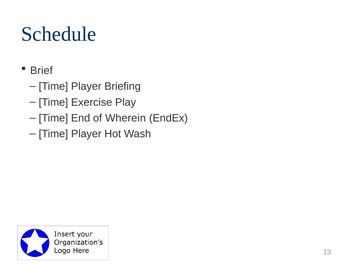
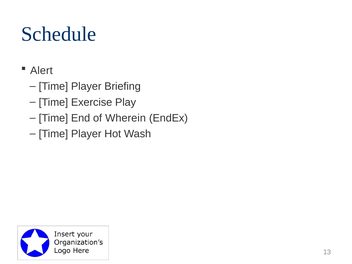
Brief: Brief -> Alert (41, 71)
